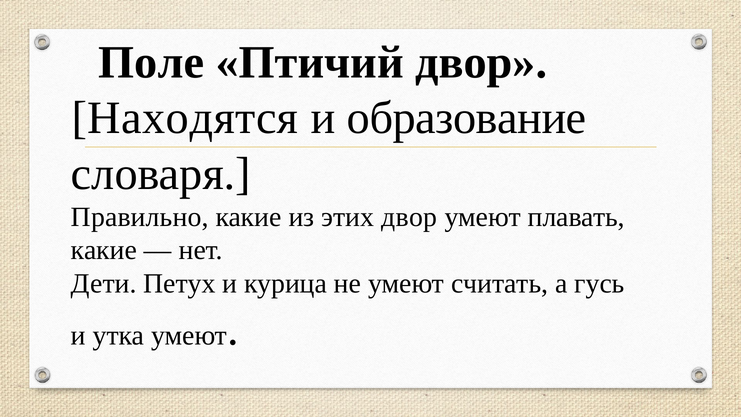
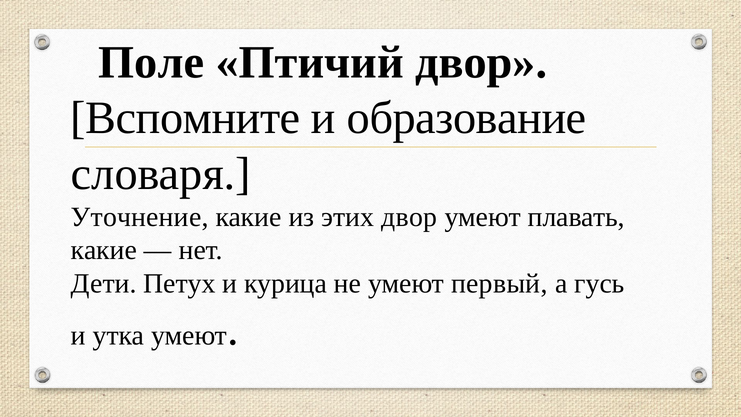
Находятся: Находятся -> Вспомните (185, 118)
Правильно: Правильно -> Уточнение (140, 217)
считать: считать -> первый (499, 284)
